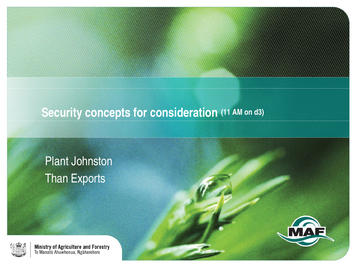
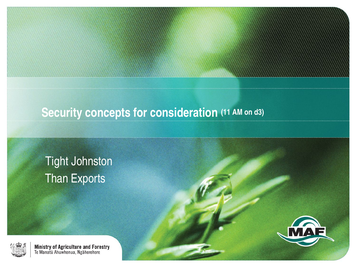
Plant: Plant -> Tight (57, 161)
